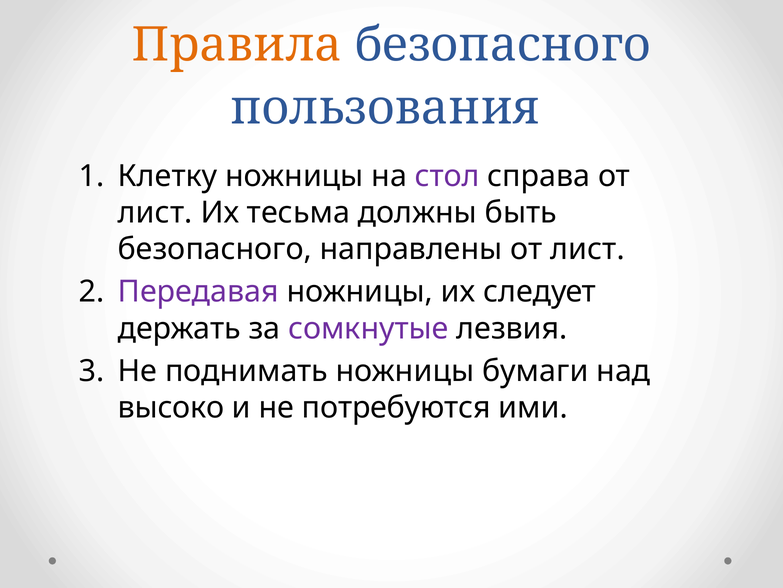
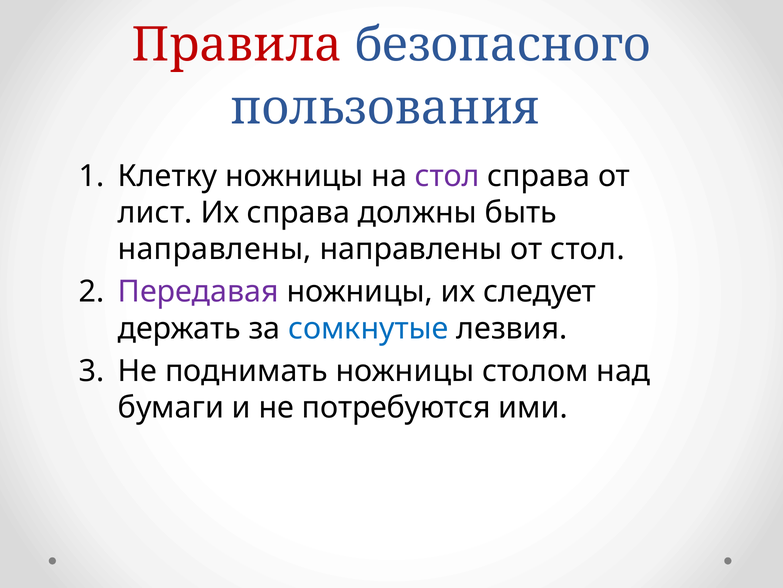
Правила colour: orange -> red (237, 45)
Их тесьма: тесьма -> справа (299, 213)
безопасного: безопасного -> направлены (215, 249)
направлены от лист: лист -> стол (587, 249)
сомкнутые colour: purple -> blue (368, 328)
бумаги: бумаги -> столом (535, 371)
высоко: высоко -> бумаги (171, 407)
